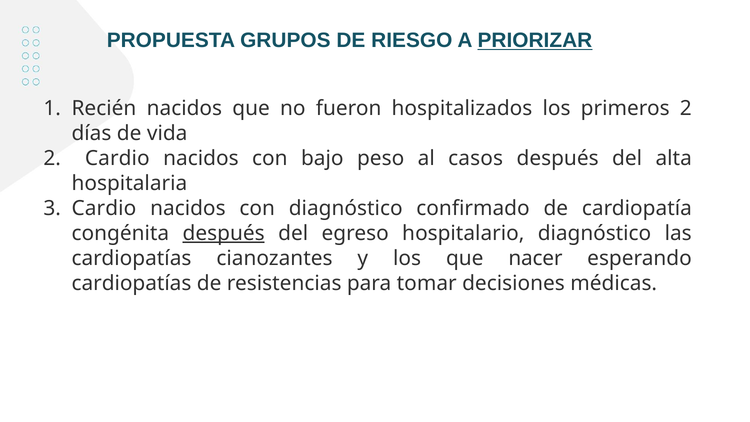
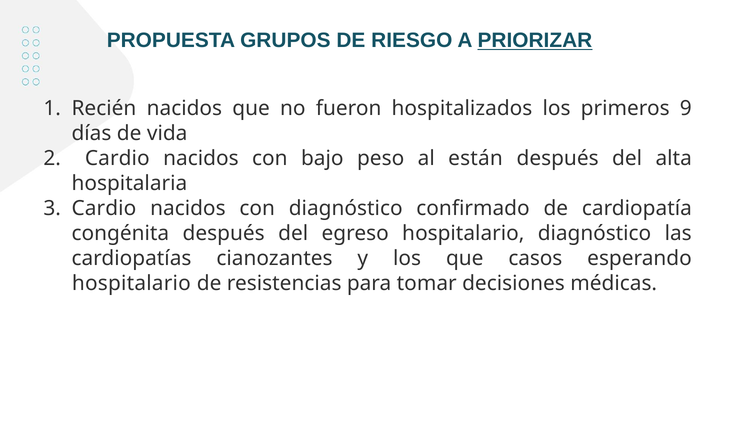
primeros 2: 2 -> 9 (686, 108)
casos: casos -> están (476, 158)
después underline: present -> none (224, 233)
nacer: nacer -> casos (535, 258)
cardiopatías: cardiopatías -> hospitalario (131, 283)
